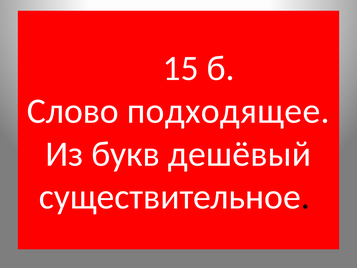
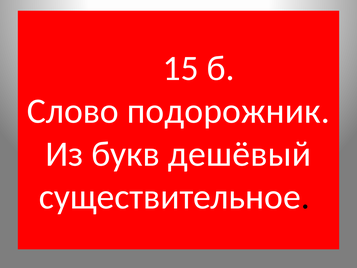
подходящее: подходящее -> подорожник (228, 111)
